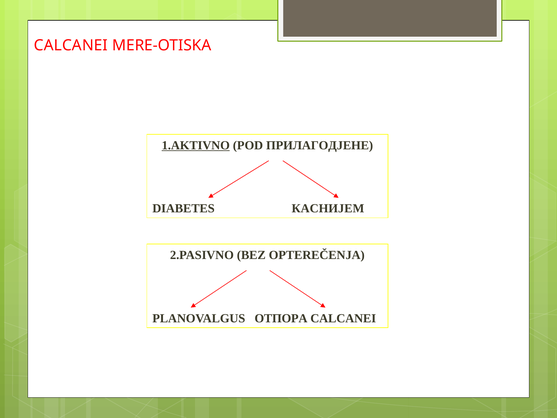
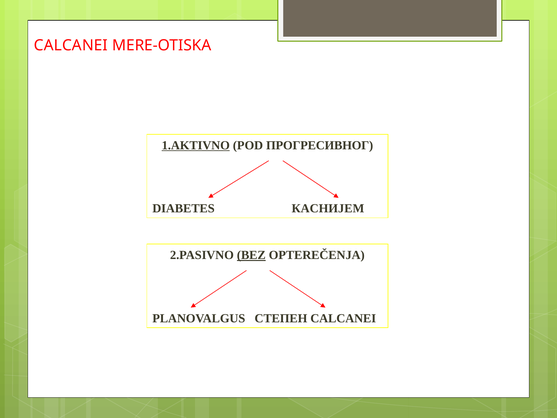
ПРИЛАГОДЈЕНЕ: ПРИЛАГОДЈЕНЕ -> ПРОГРЕСИВНОГ (320, 145)
BEZ underline: none -> present (251, 255)
ОТПОРА: ОТПОРА -> СТЕПЕН (281, 318)
